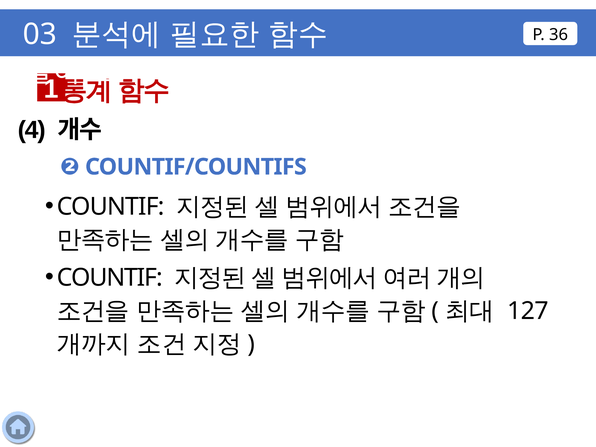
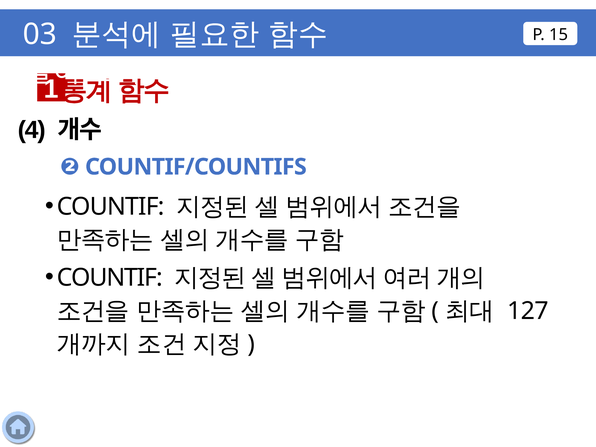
36: 36 -> 15 (559, 35)
